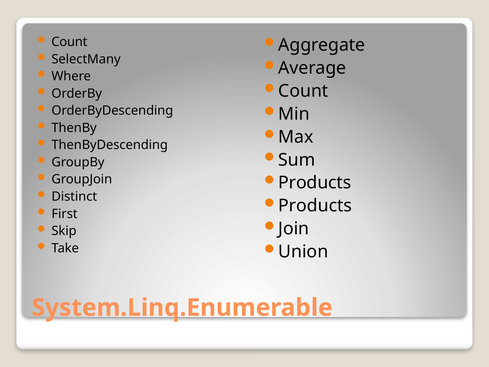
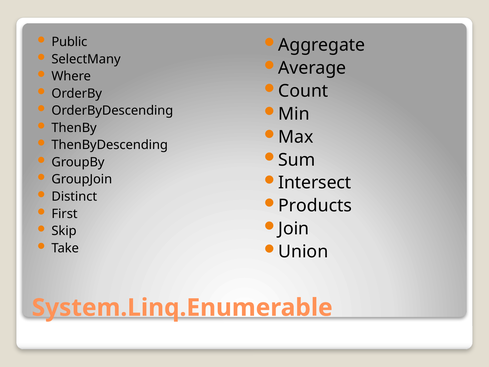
Count: Count -> Public (69, 42)
Products: Products -> Intersect (315, 183)
